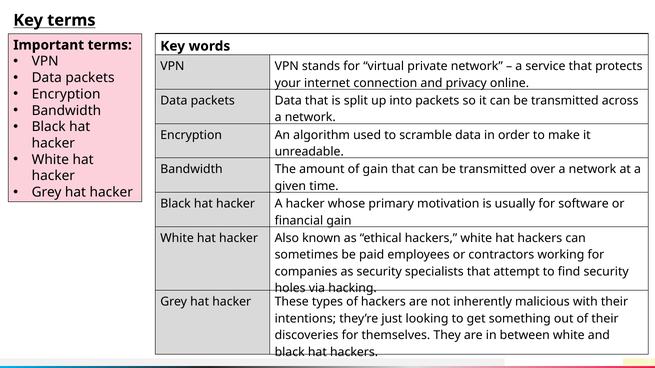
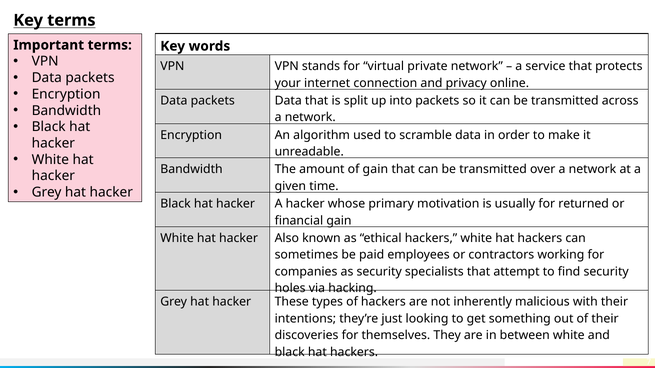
software: software -> returned (584, 204)
